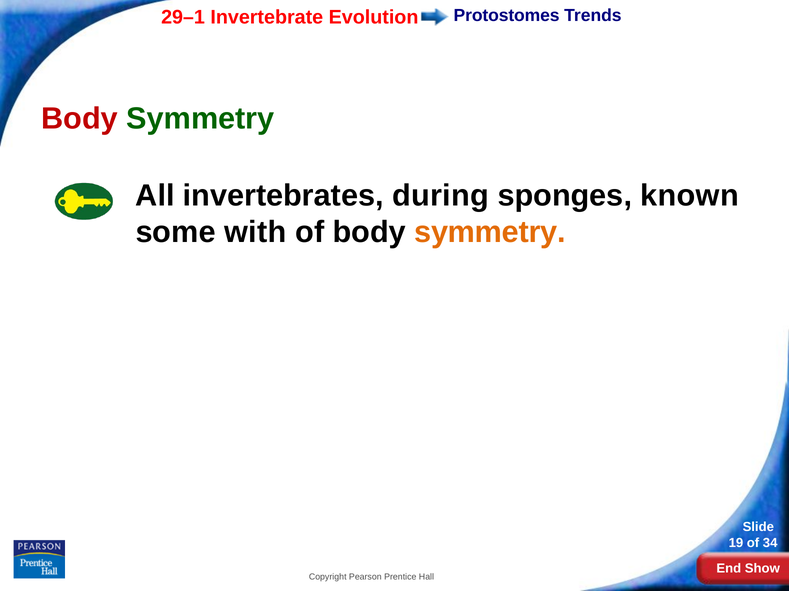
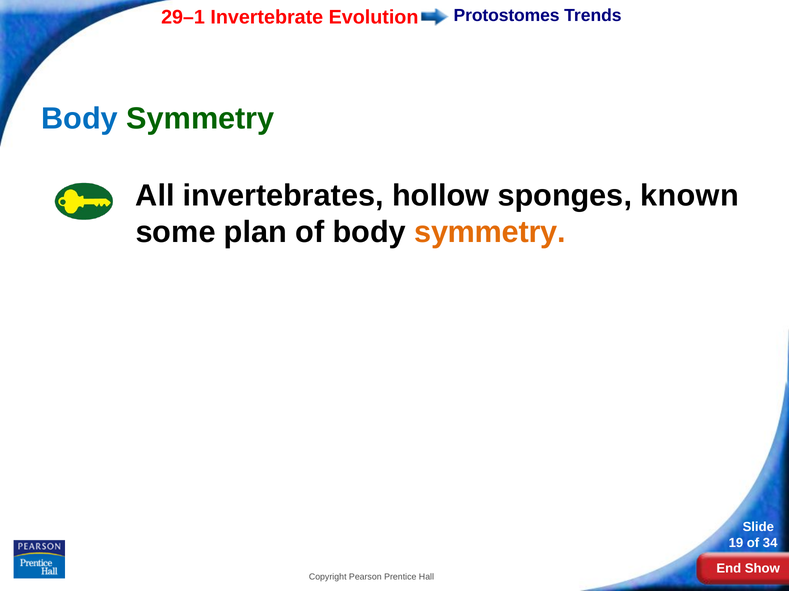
Body colour: red -> blue (80, 119)
during: during -> hollow (441, 196)
with: with -> plan (255, 233)
